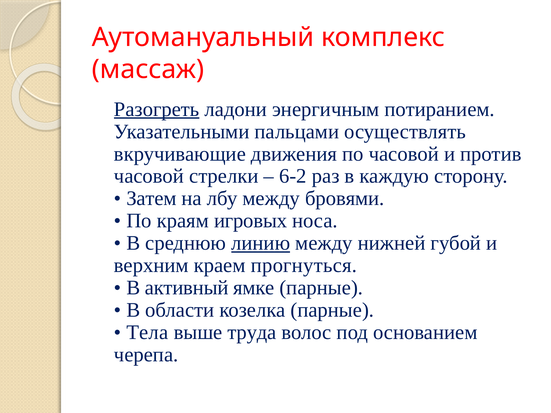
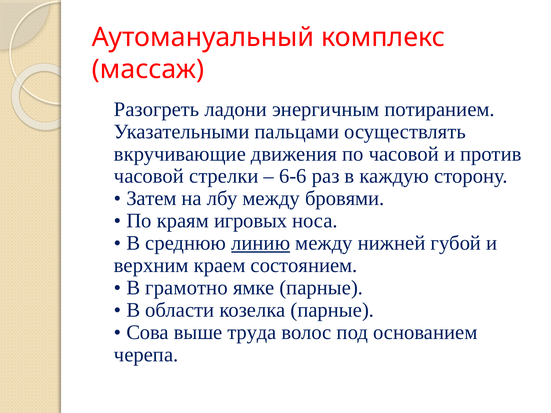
Разогреть underline: present -> none (157, 109)
6-2: 6-2 -> 6-6 (293, 176)
прогнуться: прогнуться -> состоянием (304, 266)
активный: активный -> грамотно (187, 288)
Тела: Тела -> Сова (148, 333)
